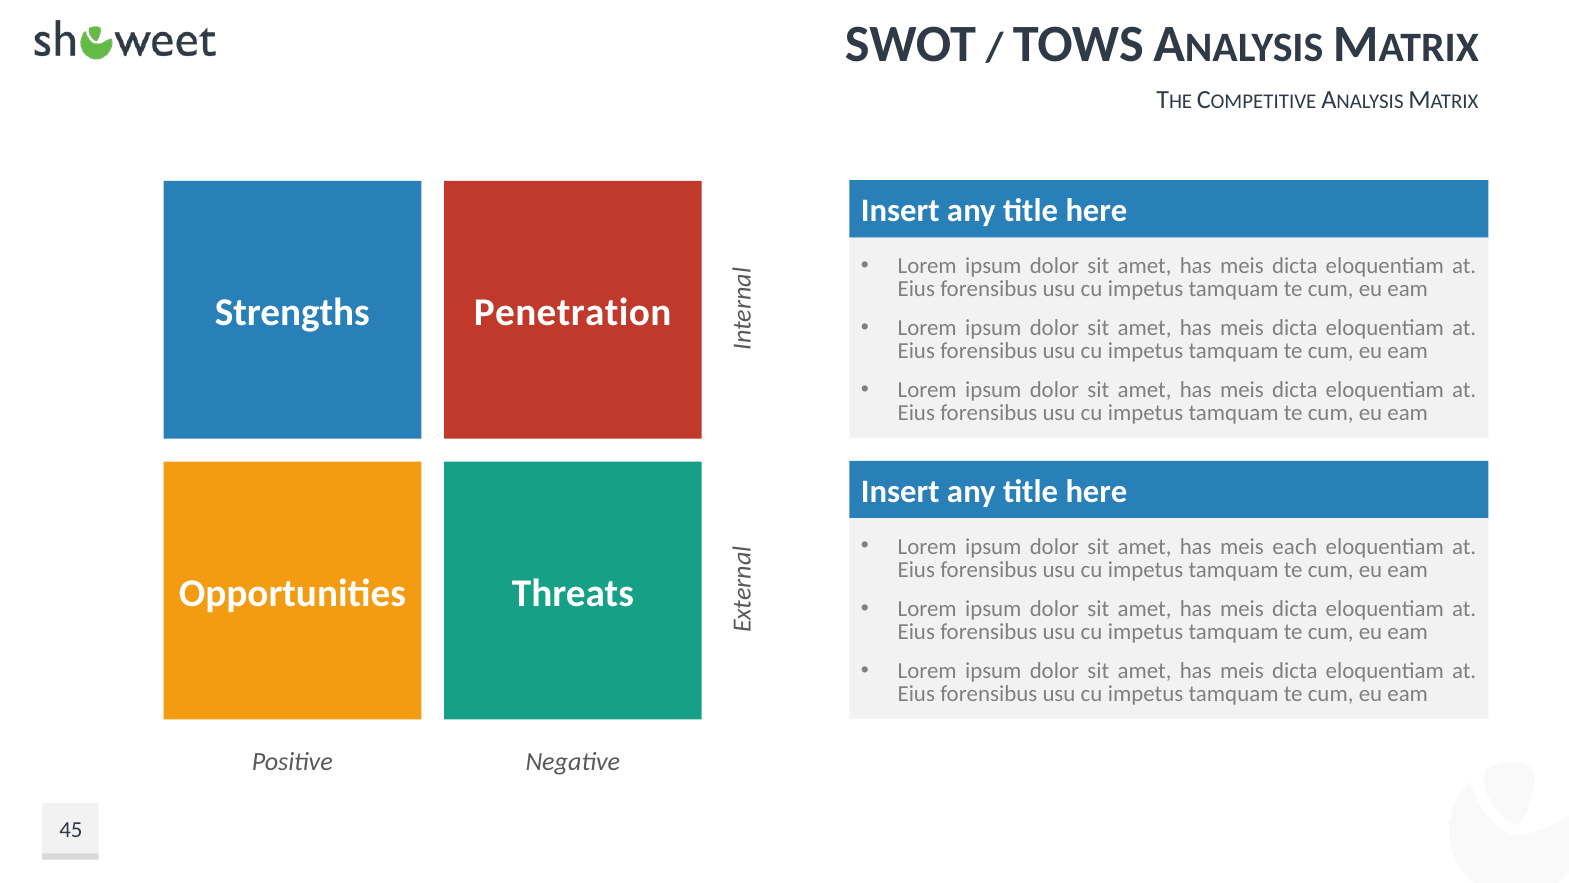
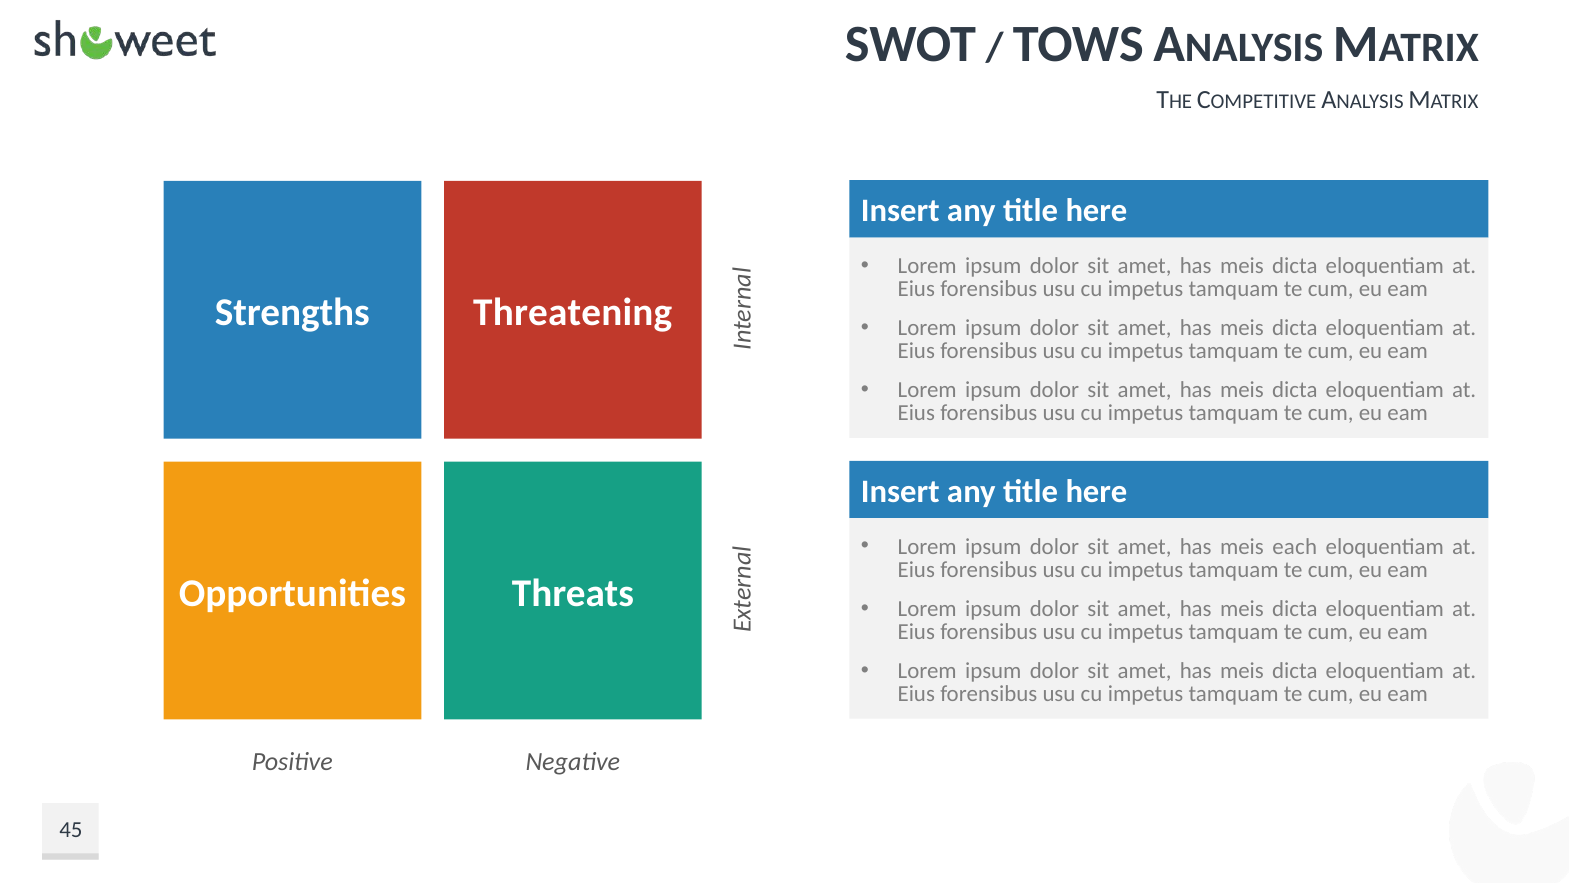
Penetration: Penetration -> Threatening (573, 312)
